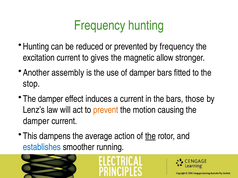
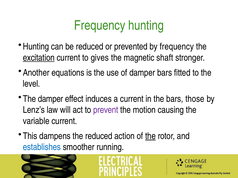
excitation underline: none -> present (39, 58)
allow: allow -> shaft (165, 58)
assembly: assembly -> equations (68, 73)
stop: stop -> level (31, 84)
prevent colour: orange -> purple (106, 110)
damper: damper -> variable (36, 121)
the average: average -> reduced (99, 136)
